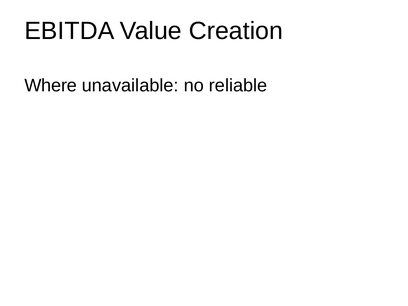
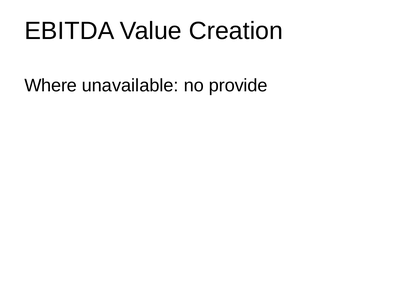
reliable: reliable -> provide (238, 86)
